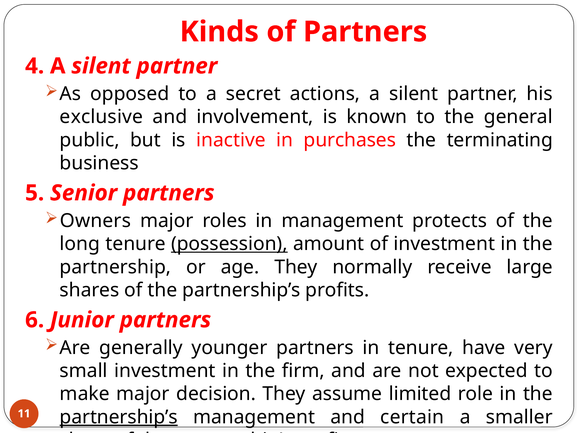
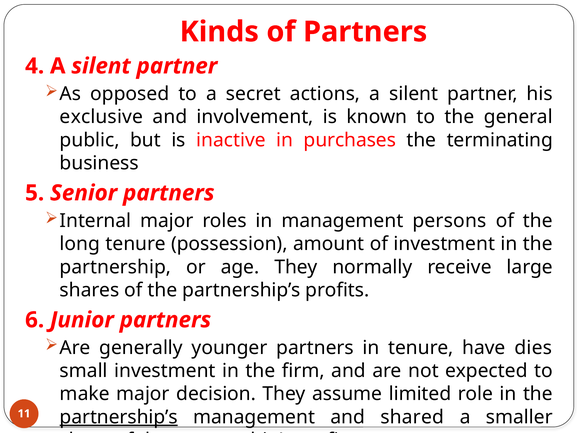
Owners: Owners -> Internal (95, 221)
protects: protects -> persons (449, 221)
possession underline: present -> none (229, 244)
very: very -> dies (533, 348)
certain: certain -> shared (412, 418)
